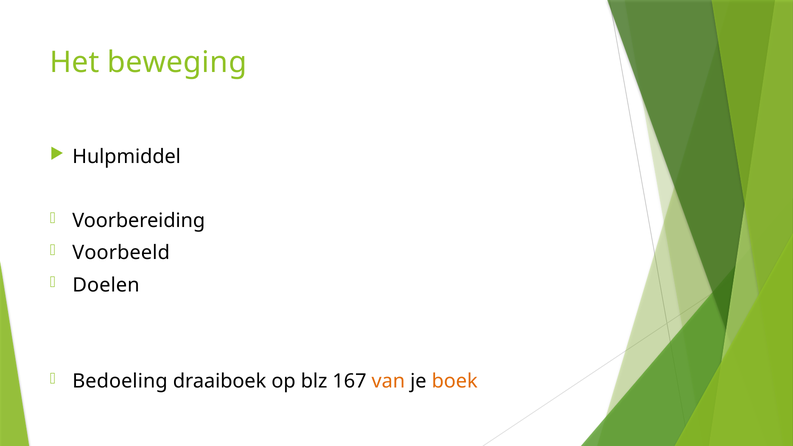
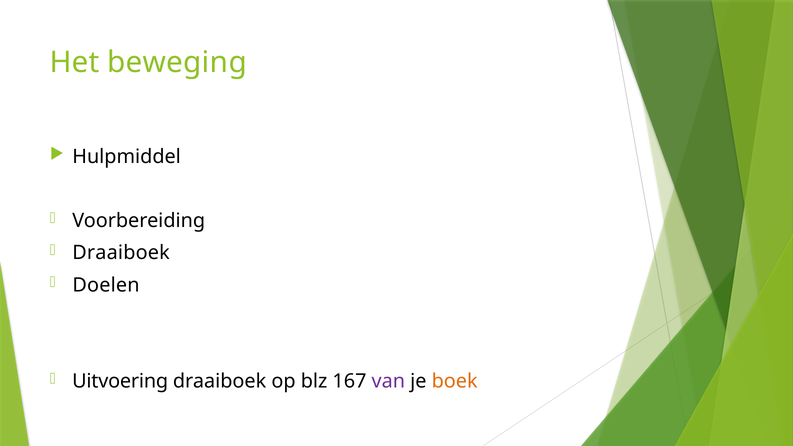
Voorbeeld: Voorbeeld -> Draaiboek (121, 253)
Bedoeling: Bedoeling -> Uitvoering (120, 381)
van colour: orange -> purple (388, 381)
